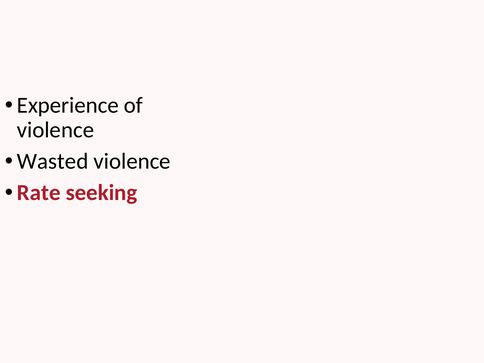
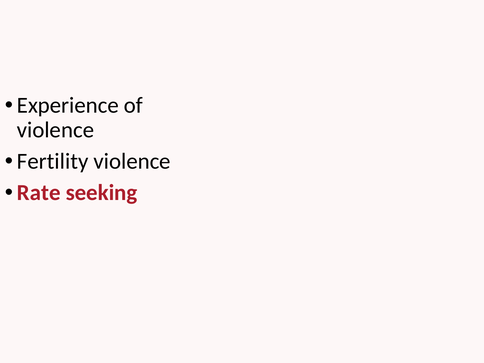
Wasted: Wasted -> Fertility (53, 161)
